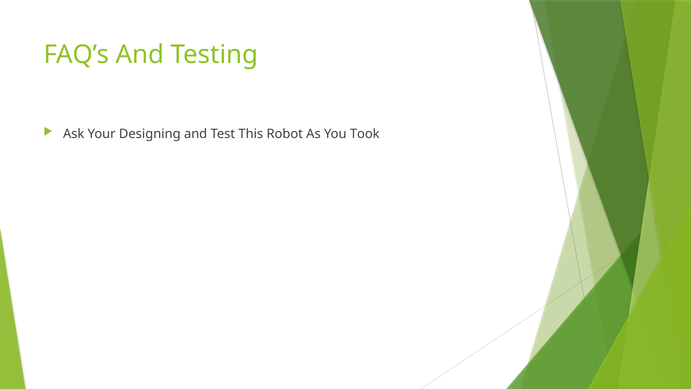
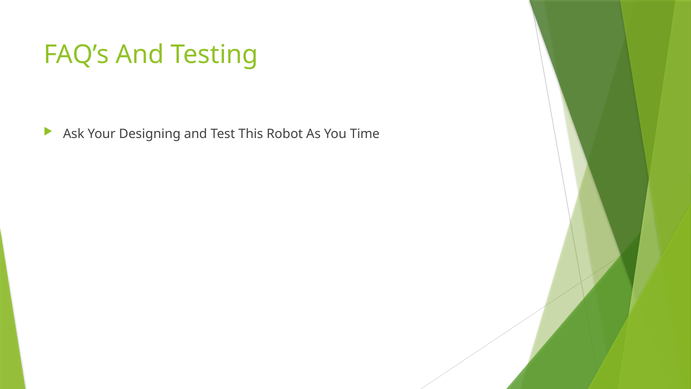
Took: Took -> Time (365, 134)
